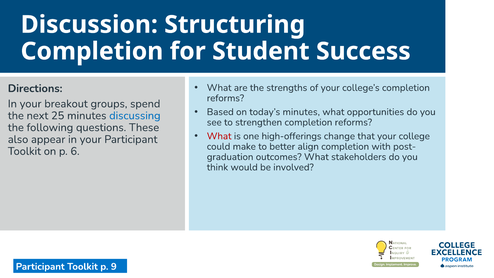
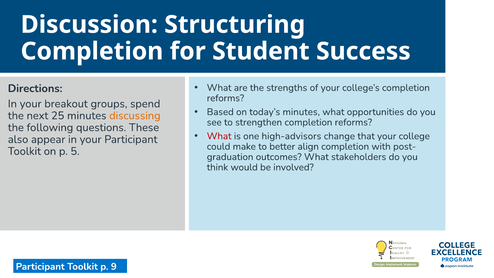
discussing colour: blue -> orange (135, 116)
high-offerings: high-offerings -> high-advisors (291, 136)
6: 6 -> 5 (75, 151)
